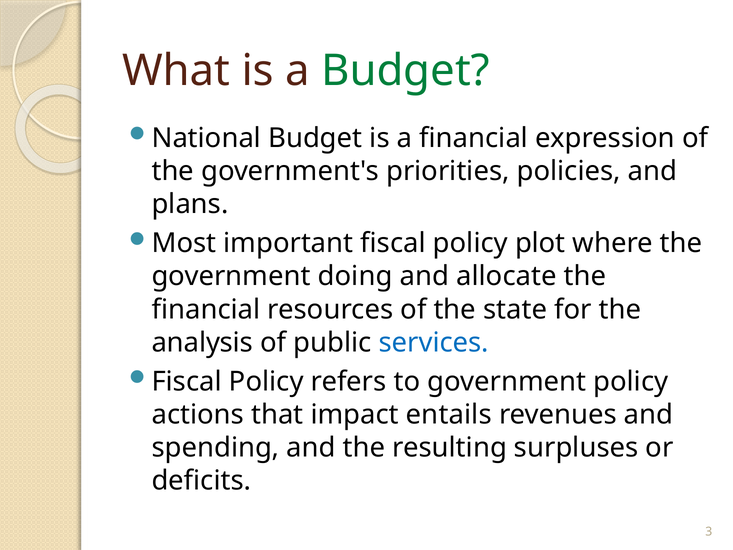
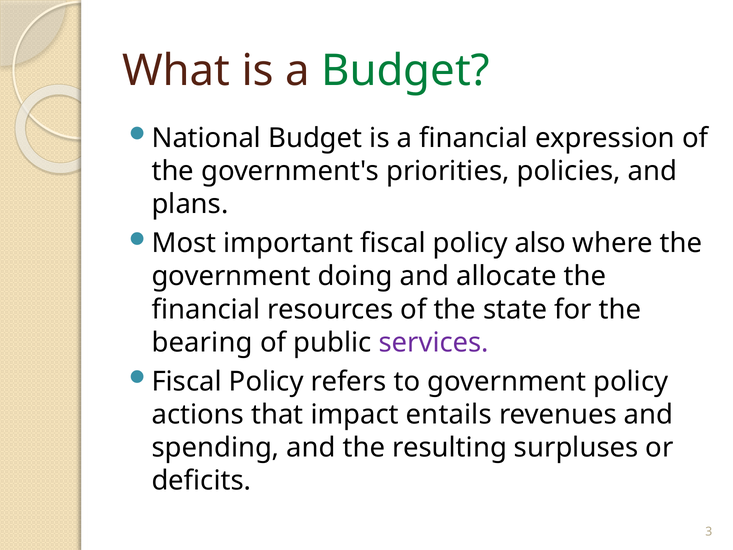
plot: plot -> also (540, 243)
analysis: analysis -> bearing (202, 342)
services colour: blue -> purple (434, 342)
